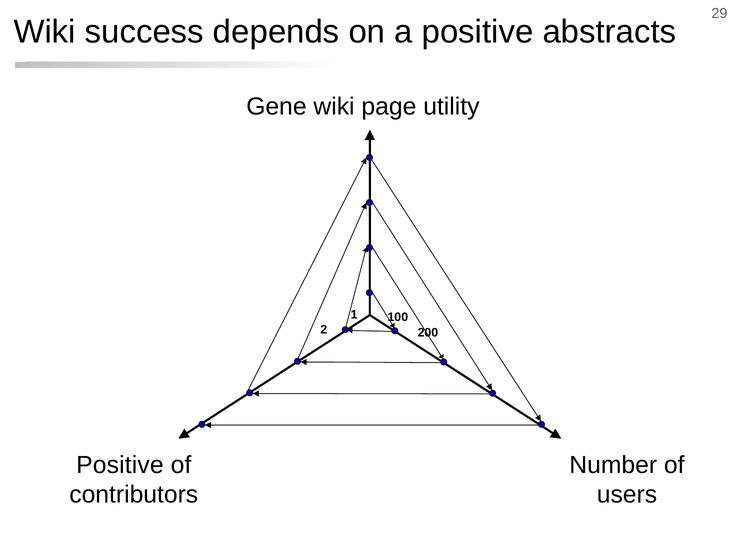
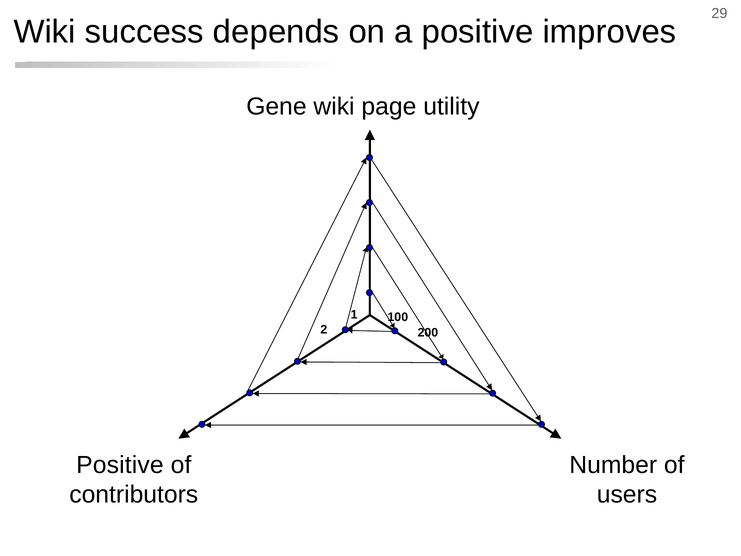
abstracts: abstracts -> improves (609, 32)
